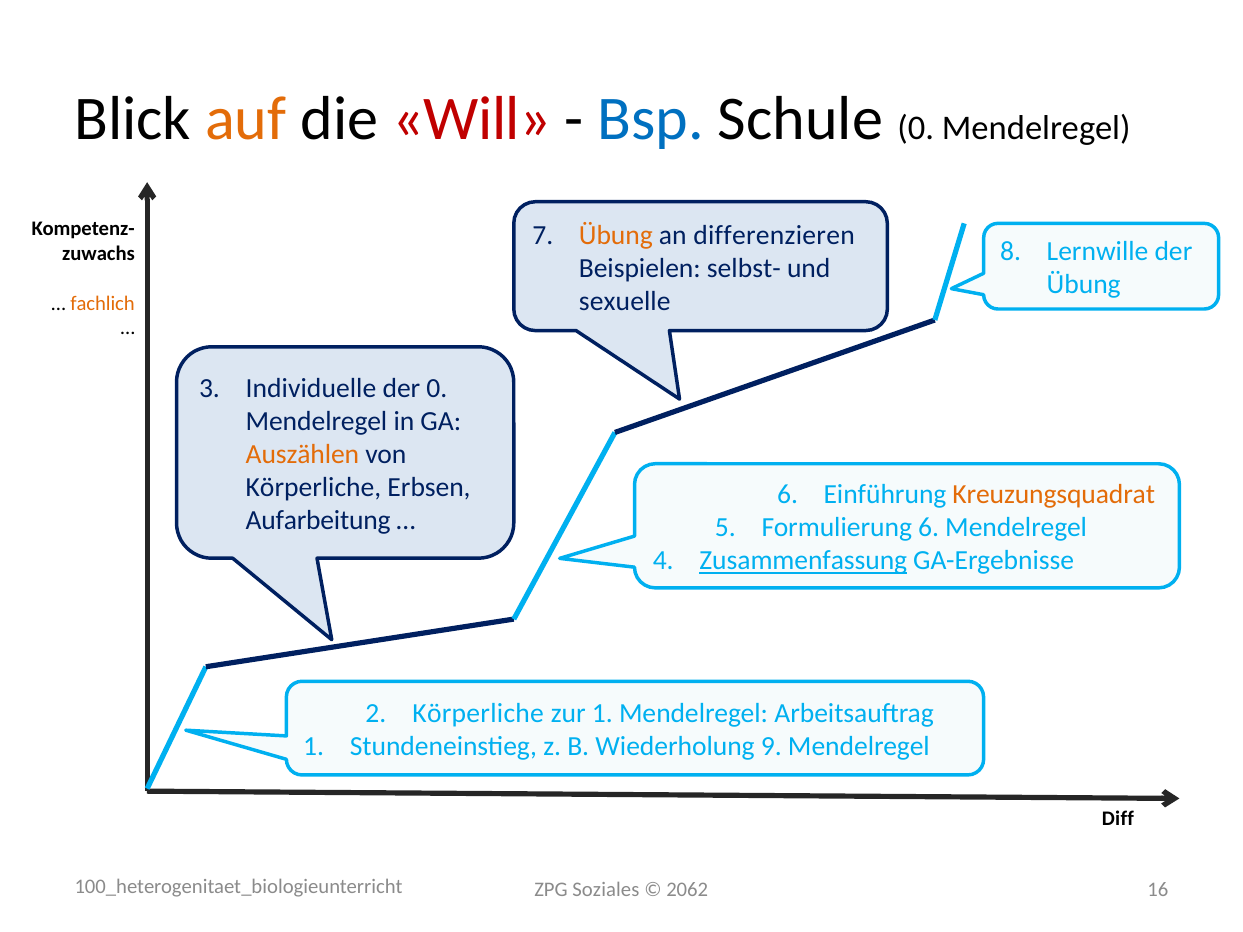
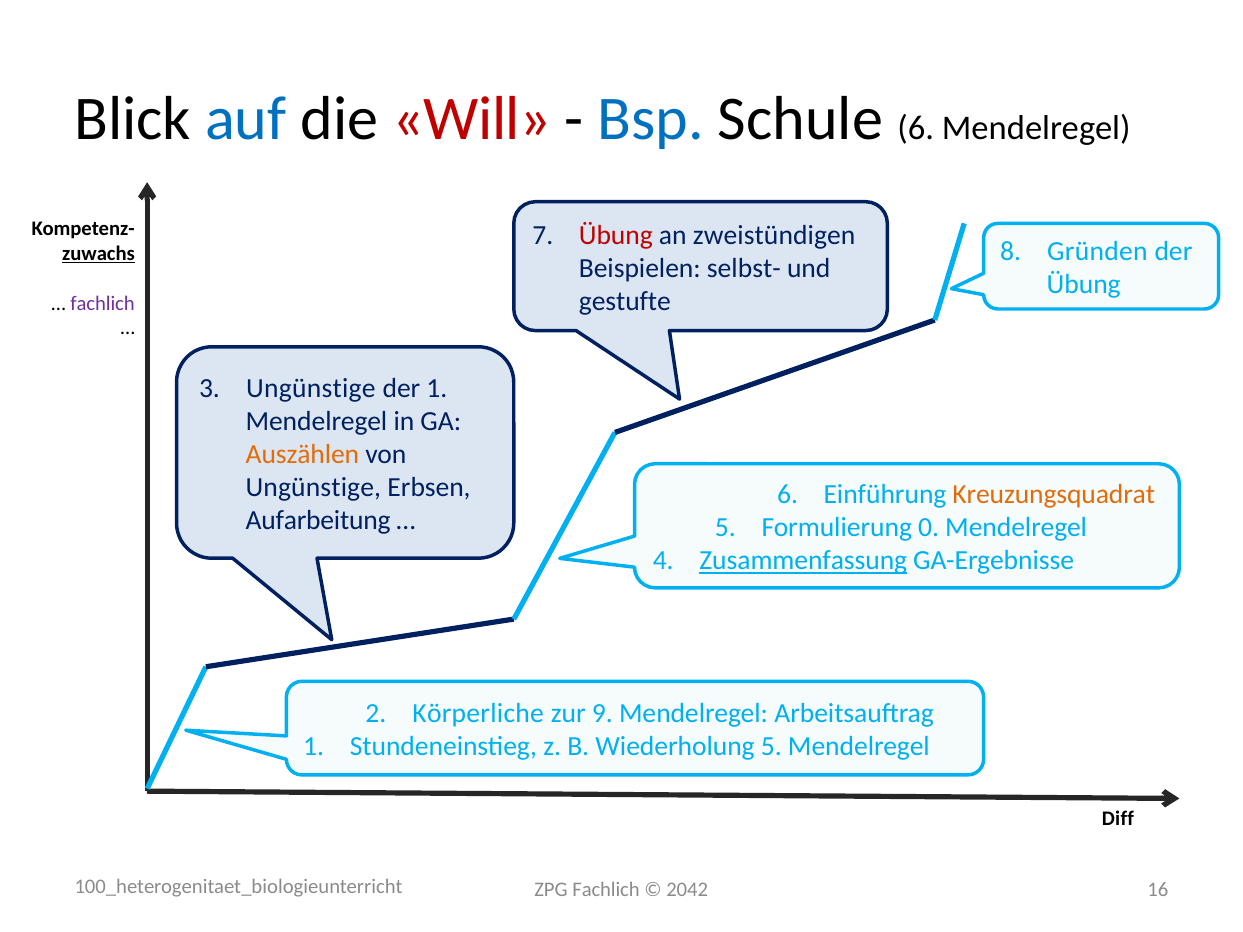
auf colour: orange -> blue (246, 119)
Schule 0: 0 -> 6 (916, 128)
Übung colour: orange -> red (616, 235)
differenzieren: differenzieren -> zweistündigen (774, 235)
Lernwille: Lernwille -> Gründen (1097, 252)
zuwachs underline: none -> present (99, 254)
sexuelle: sexuelle -> gestufte (625, 301)
fachlich colour: orange -> purple (102, 303)
Individuelle: Individuelle -> Ungünstige (311, 388)
der 0: 0 -> 1 (437, 388)
Körperliche: Körperliche -> Ungünstige (313, 488)
Formulierung 6: 6 -> 0 (929, 528)
zur 1: 1 -> 9 (602, 714)
Wiederholung 9: 9 -> 5 (771, 747)
ZPG Soziales: Soziales -> Fachlich (606, 890)
2062: 2062 -> 2042 (687, 890)
